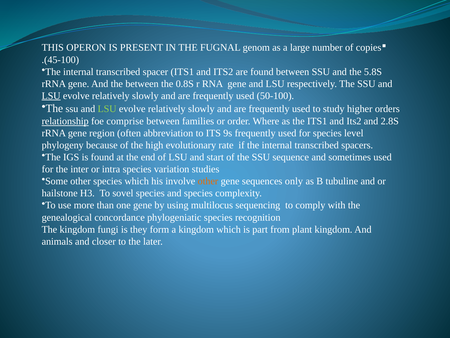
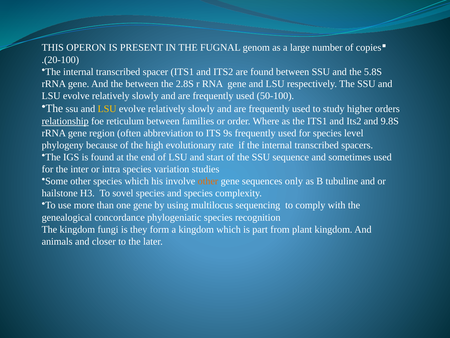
45-100: 45-100 -> 20-100 (62, 60)
0.8S: 0.8S -> 2.8S (185, 84)
LSU underline: present -> none (51, 96)
LSU colour: light green -> yellow (107, 109)
comprise: comprise -> reticulum (125, 121)
2.8S: 2.8S -> 9.8S (390, 121)
